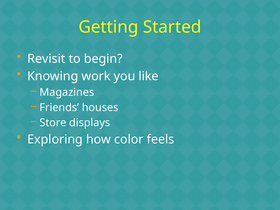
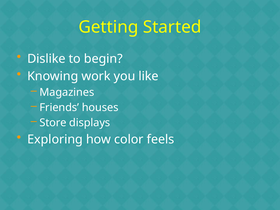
Revisit: Revisit -> Dislike (46, 59)
